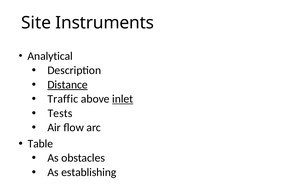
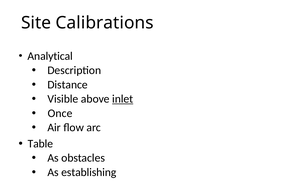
Instruments: Instruments -> Calibrations (105, 23)
Distance underline: present -> none (68, 85)
Traffic: Traffic -> Visible (63, 99)
Tests: Tests -> Once (60, 113)
